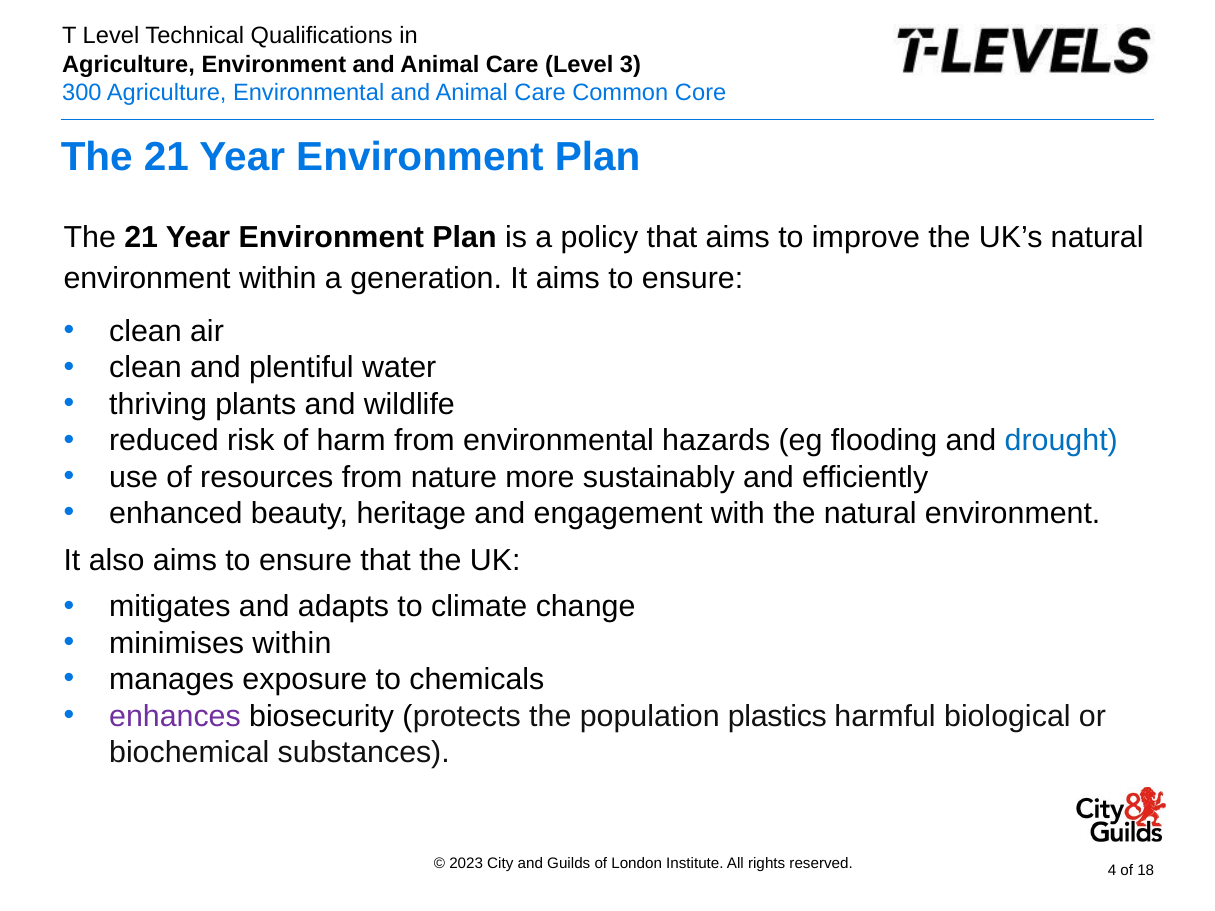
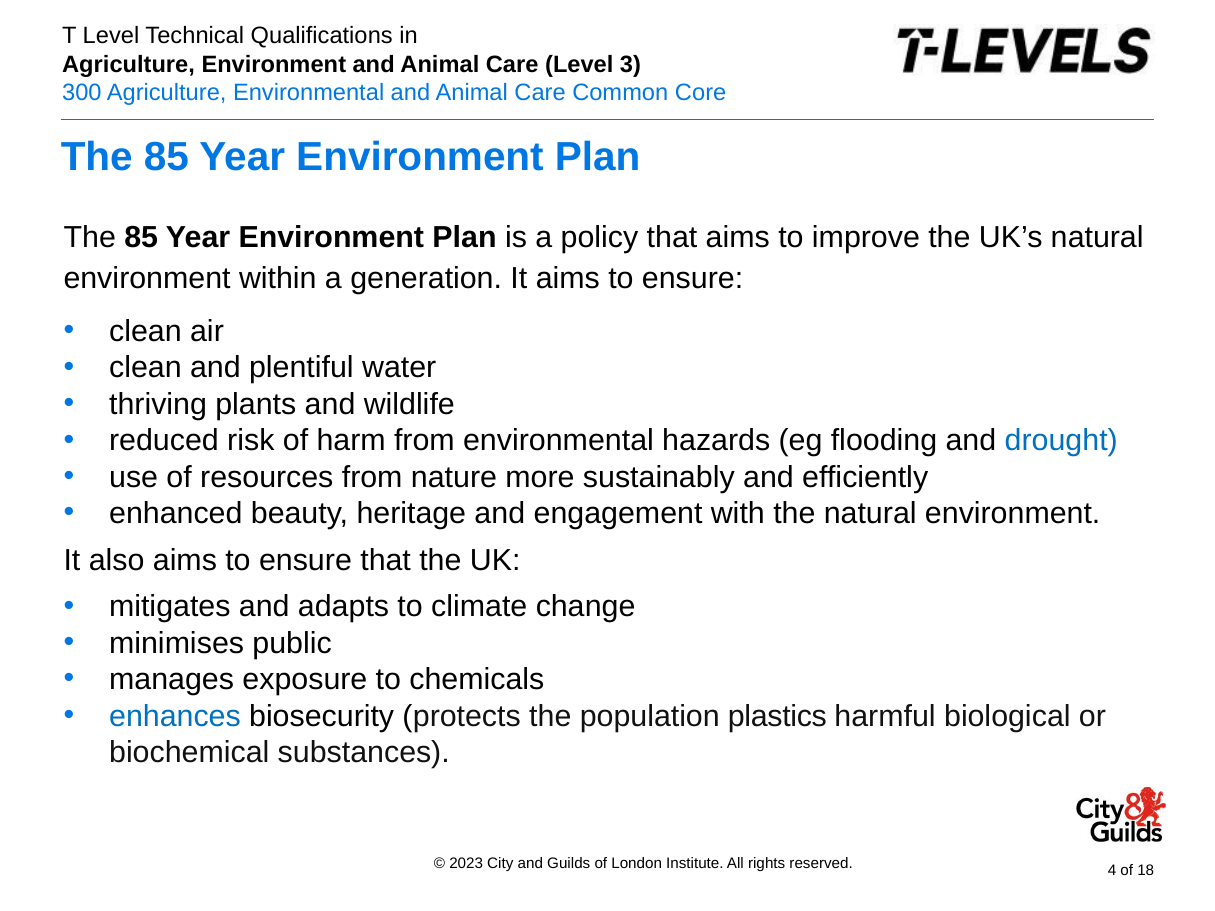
21: 21 -> 85 (166, 157)
21: 21 -> 85 (141, 238)
minimises within: within -> public (292, 643)
enhances colour: purple -> blue (175, 716)
